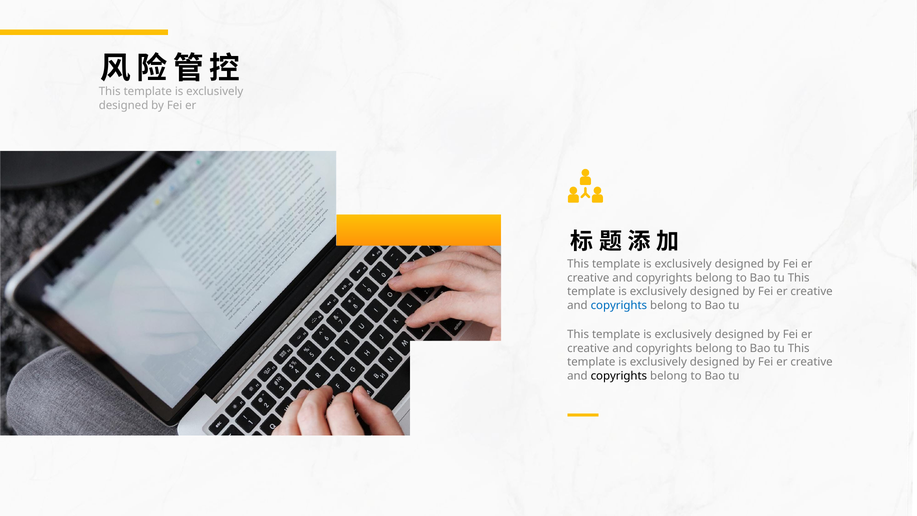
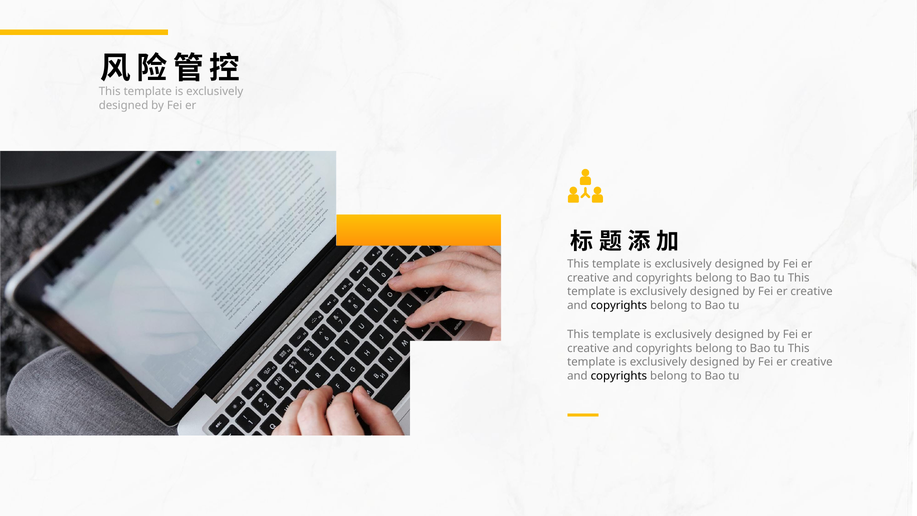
copyrights colour: blue -> black (619, 305)
